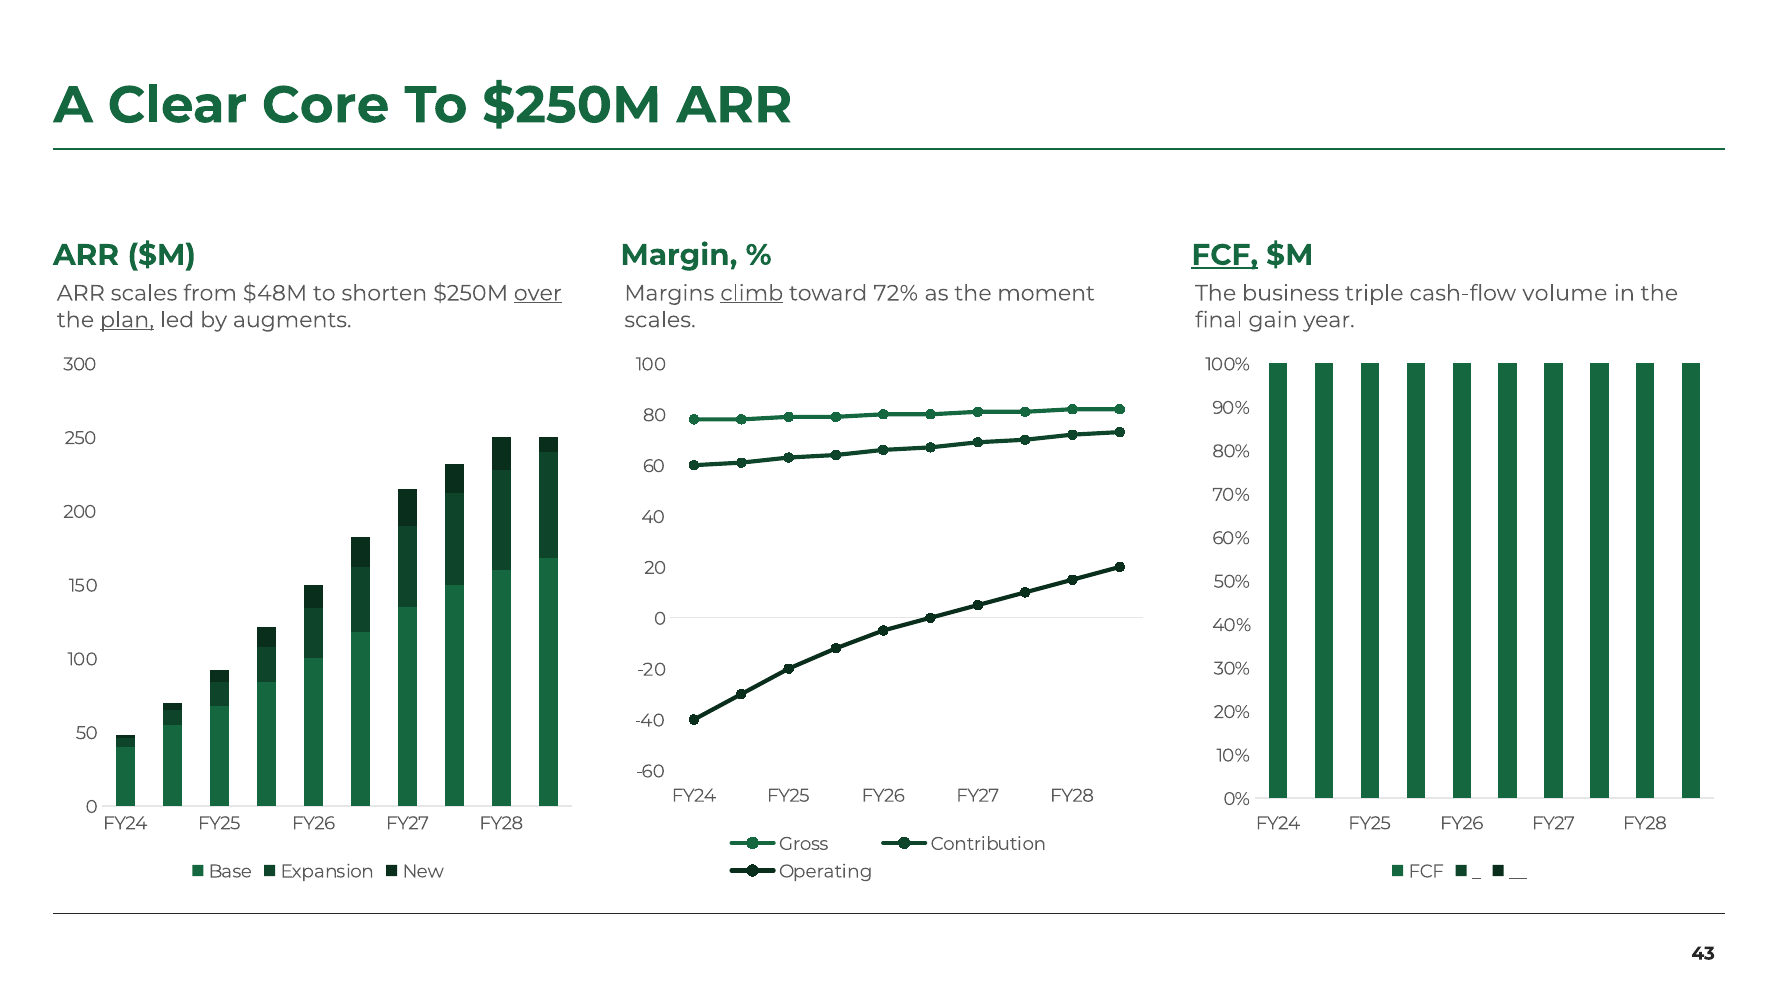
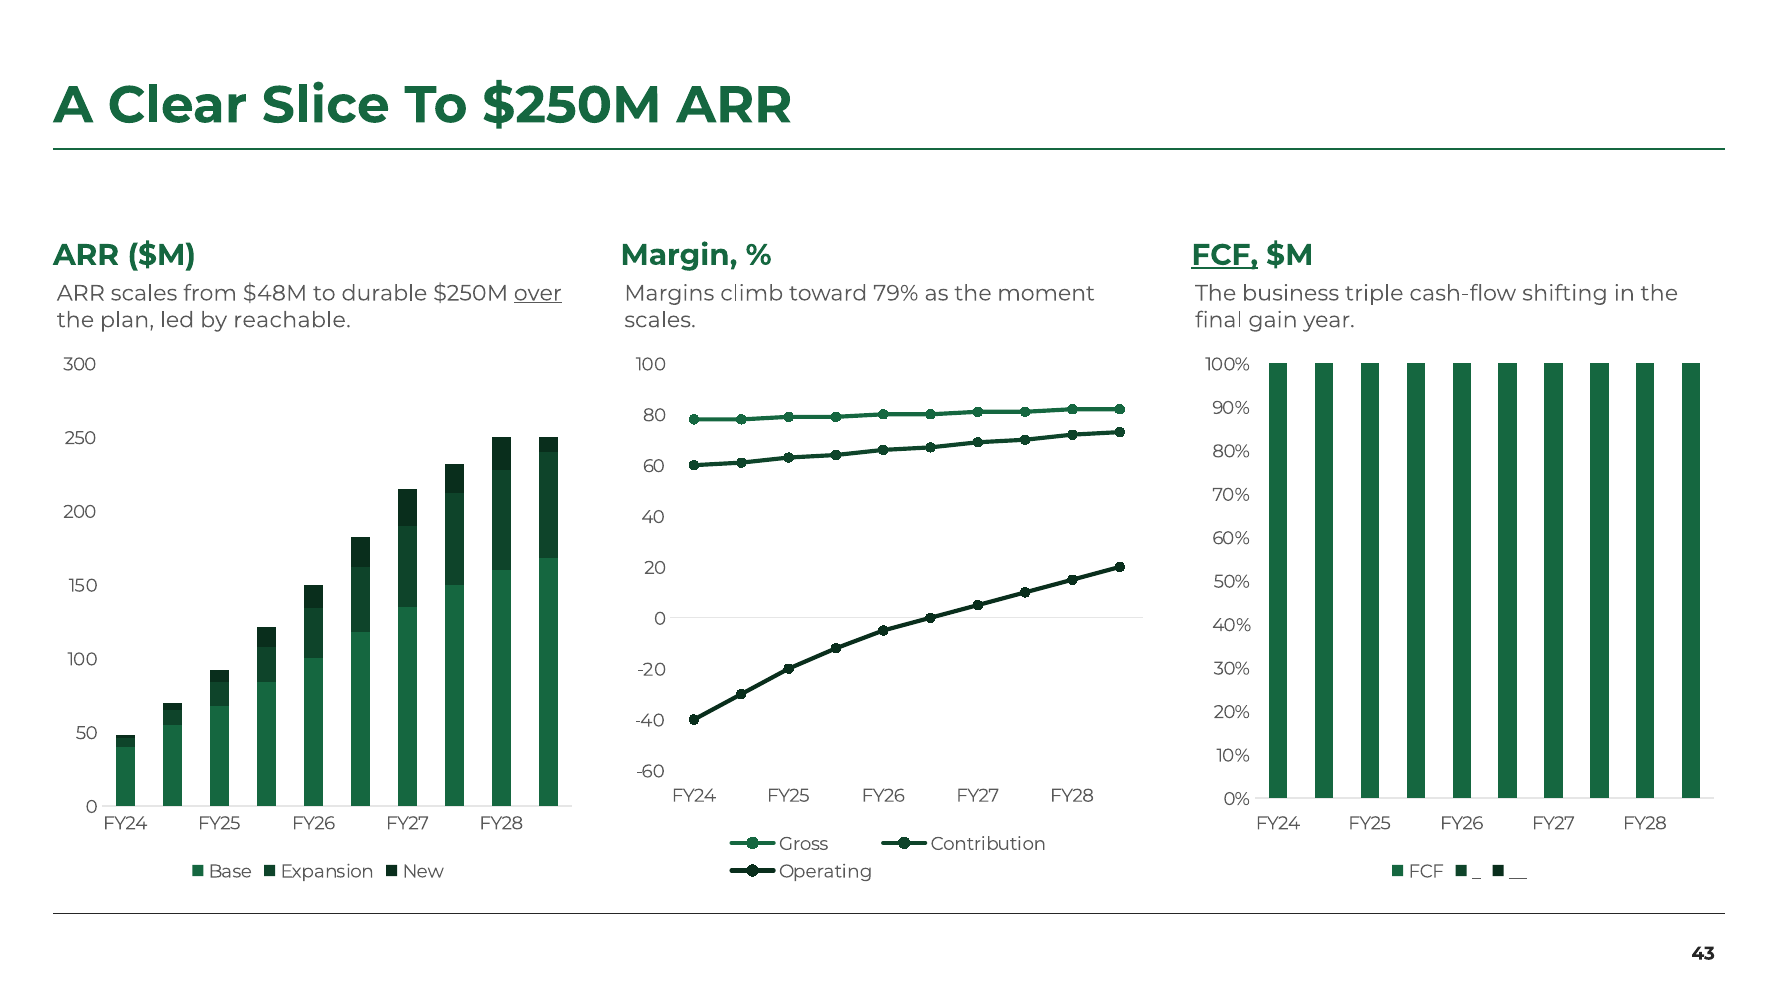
Core: Core -> Slice (326, 105)
shorten: shorten -> durable (384, 293)
climb underline: present -> none (752, 293)
72%: 72% -> 79% (896, 293)
volume: volume -> shifting (1565, 293)
plan underline: present -> none (127, 320)
augments: augments -> reachable (292, 320)
